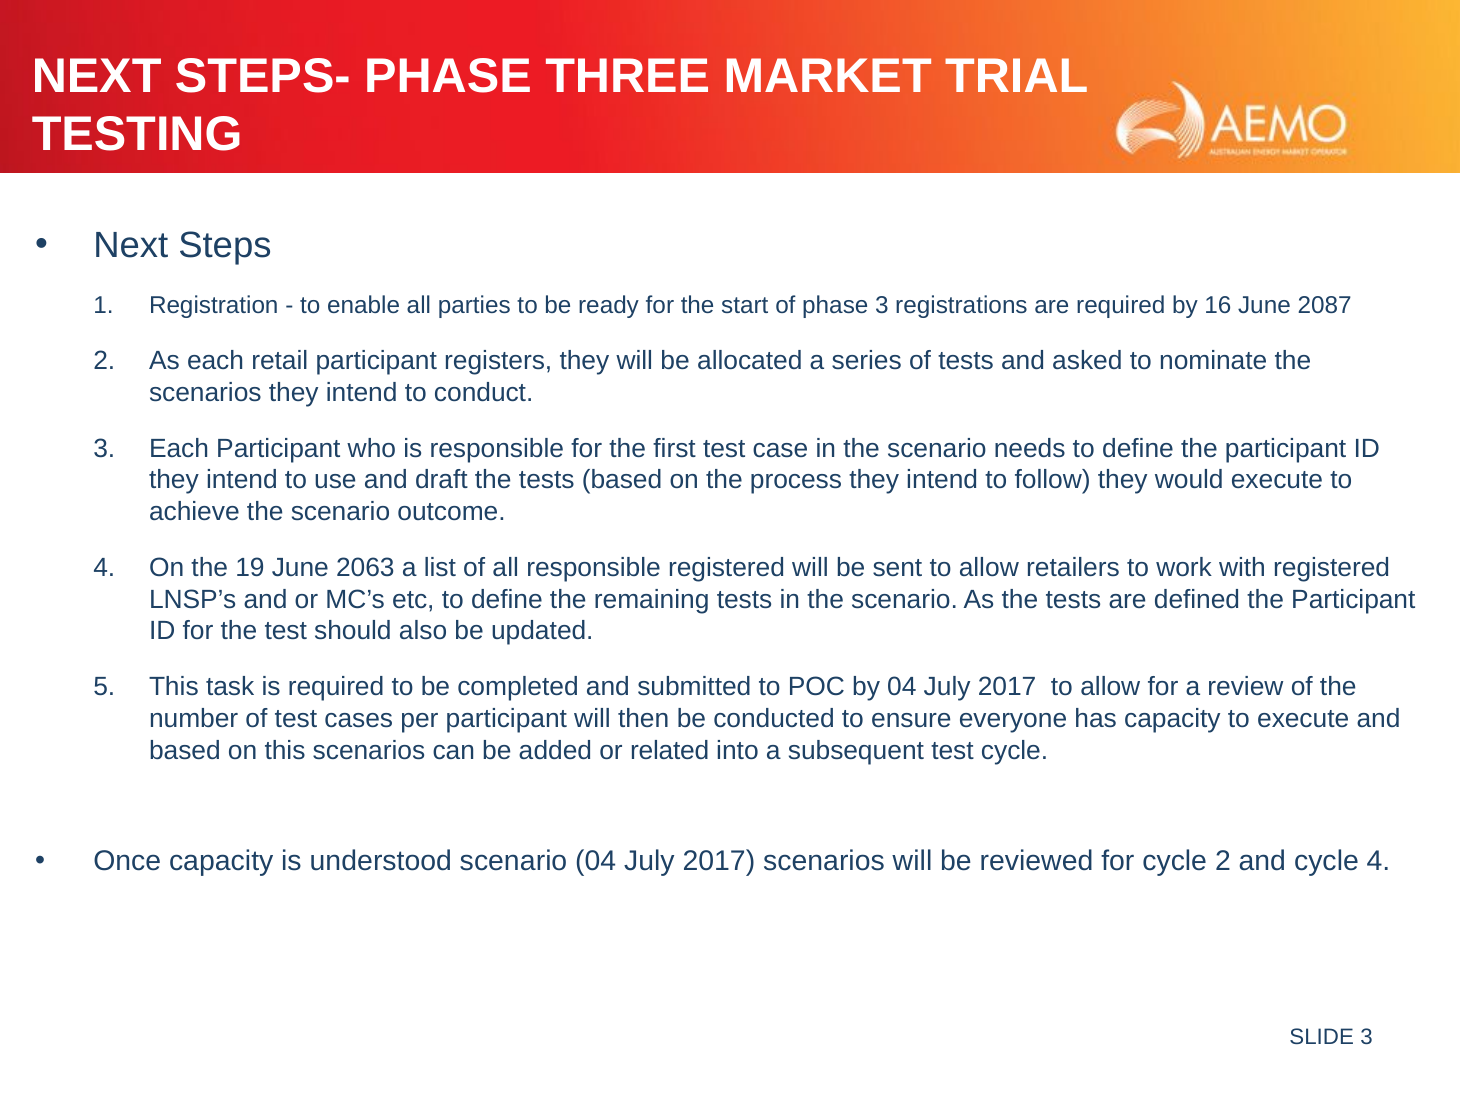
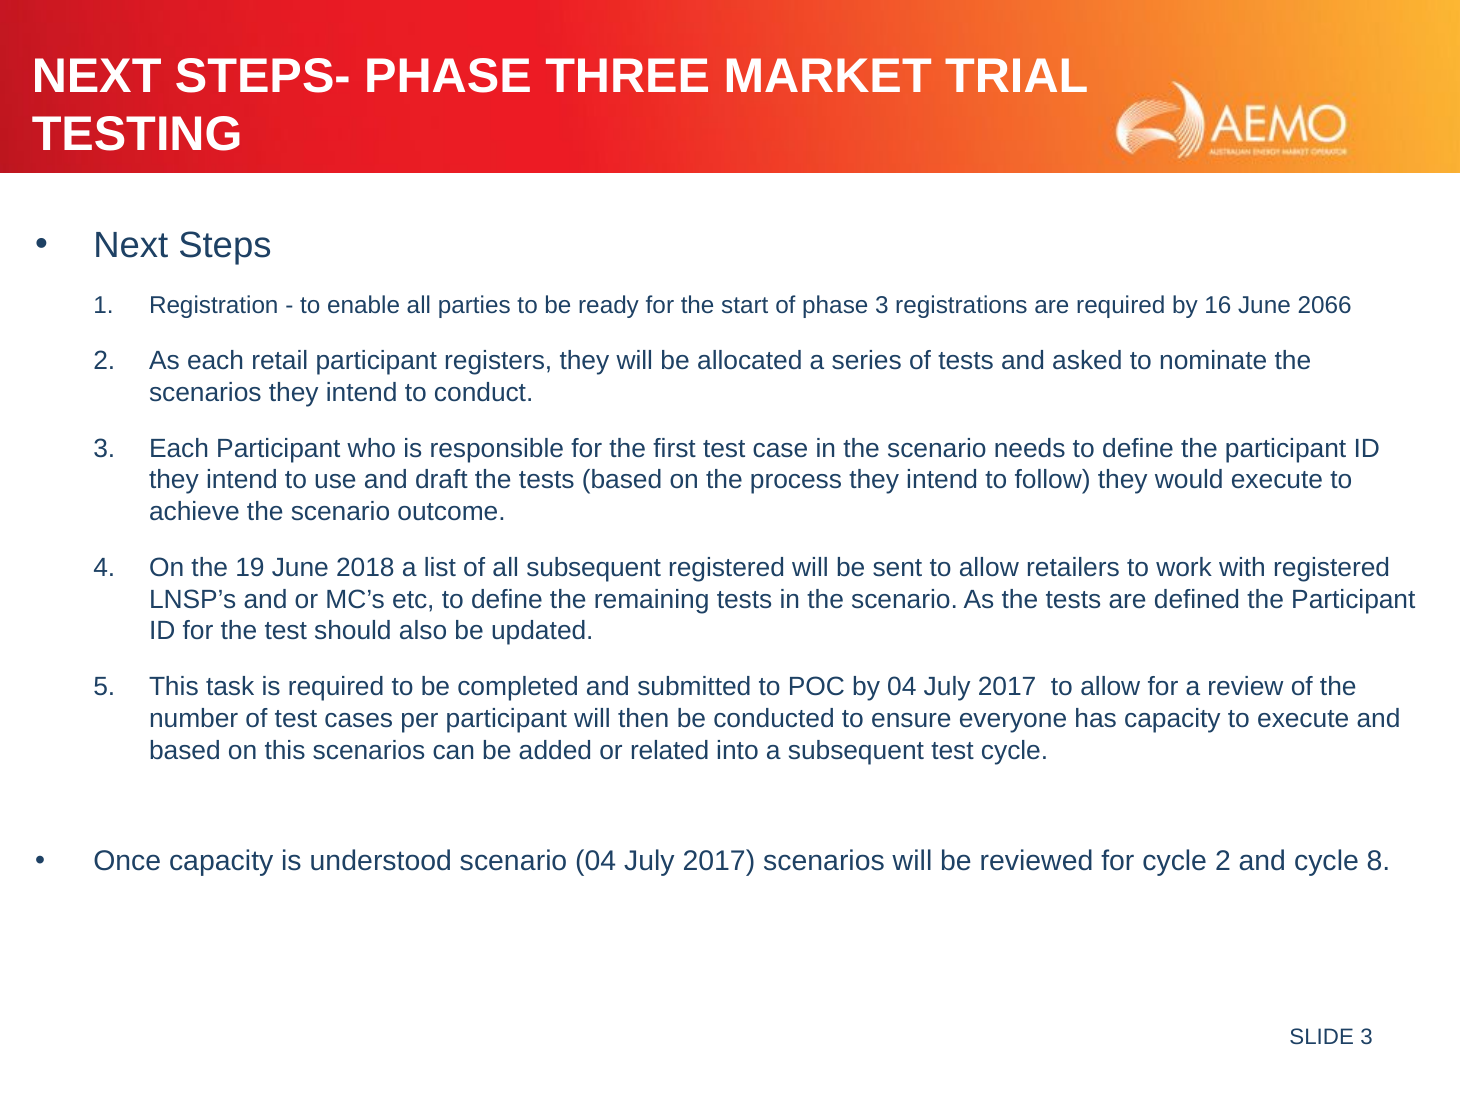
2087: 2087 -> 2066 (1325, 306)
2063: 2063 -> 2018 (365, 568)
all responsible: responsible -> subsequent (594, 568)
cycle 4: 4 -> 8 (1379, 862)
